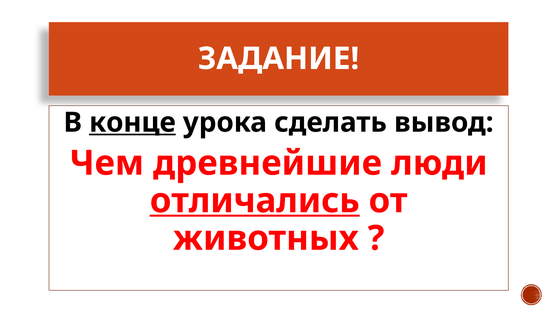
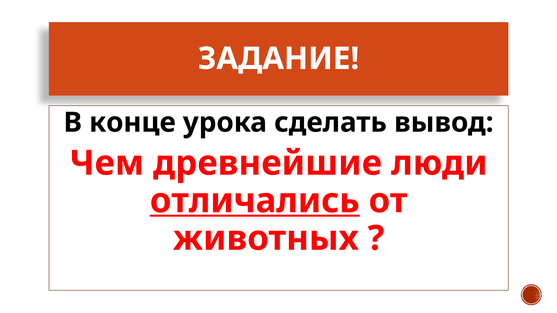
конце underline: present -> none (132, 123)
